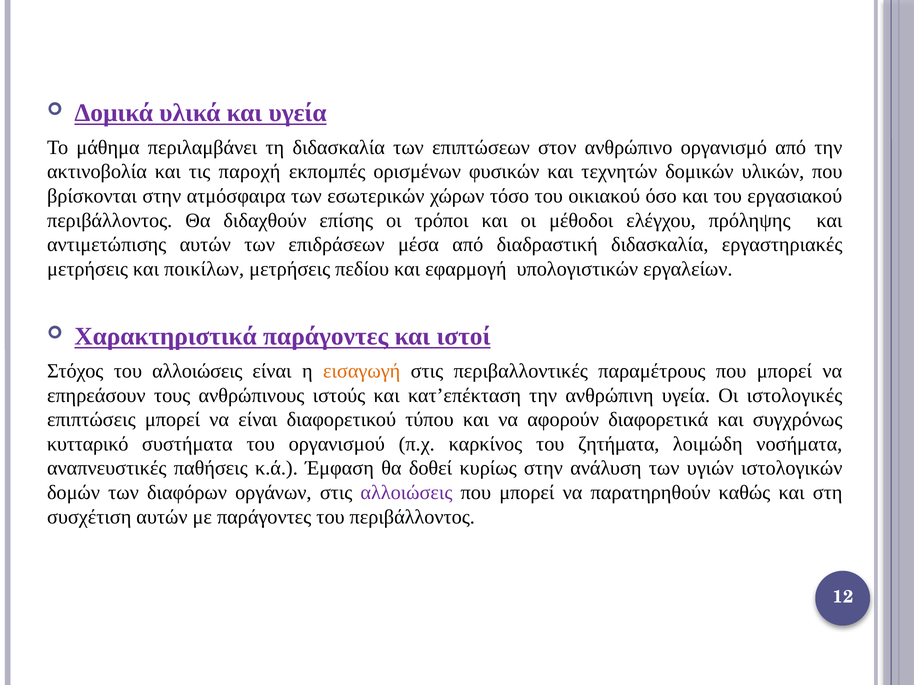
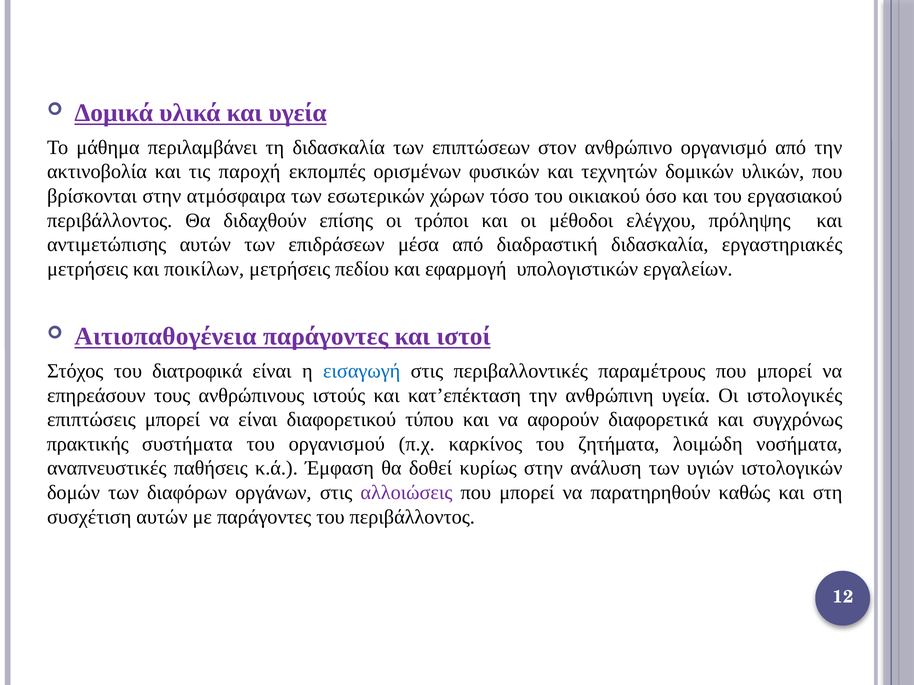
Χαρακτηριστικά: Χαρακτηριστικά -> Αιτιοπαθογένεια (165, 337)
του αλλοιώσεις: αλλοιώσεις -> διατροφικά (197, 371)
εισαγωγή colour: orange -> blue (362, 371)
κυτταρικό: κυτταρικό -> πρακτικής (88, 444)
